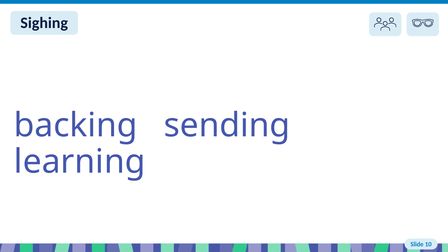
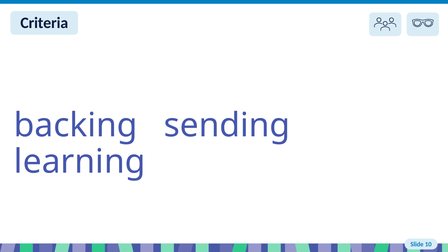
Sighing: Sighing -> Criteria (44, 23)
